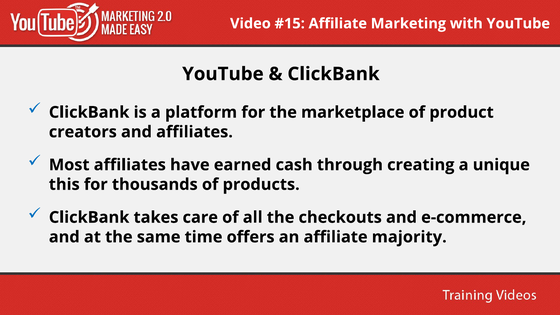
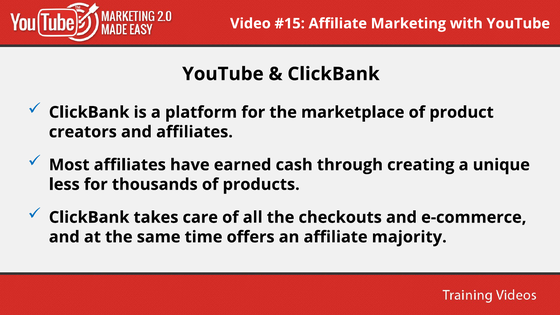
this: this -> less (64, 184)
